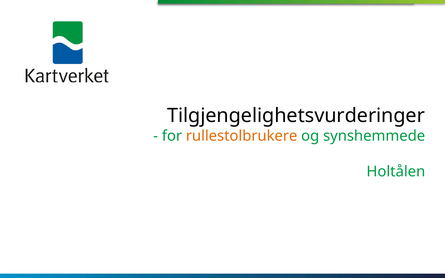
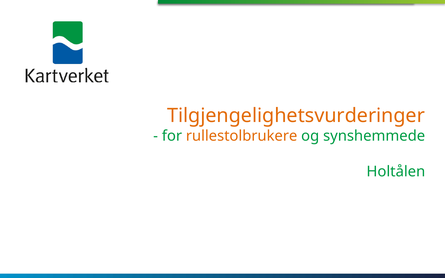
Tilgjengelighetsvurderinger colour: black -> orange (296, 116)
